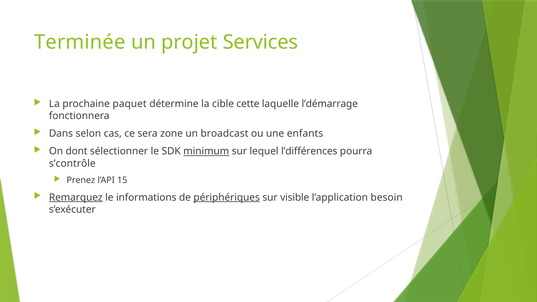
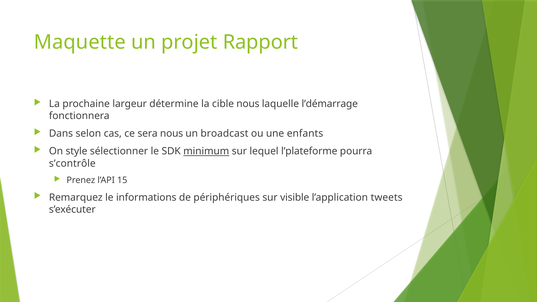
Terminée: Terminée -> Maquette (80, 42)
Services: Services -> Rapport (260, 42)
paquet: paquet -> largeur (130, 104)
cible cette: cette -> nous (248, 104)
sera zone: zone -> nous (172, 134)
dont: dont -> style (76, 151)
l’différences: l’différences -> l’plateforme (309, 151)
Remarquez underline: present -> none (76, 197)
périphériques underline: present -> none (227, 197)
besoin: besoin -> tweets (387, 197)
